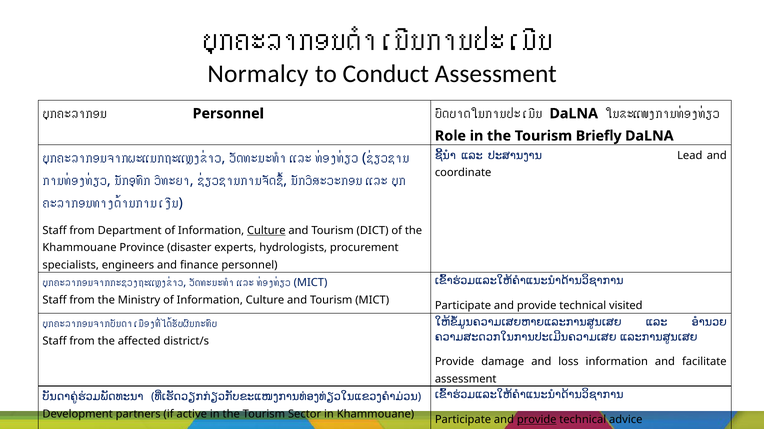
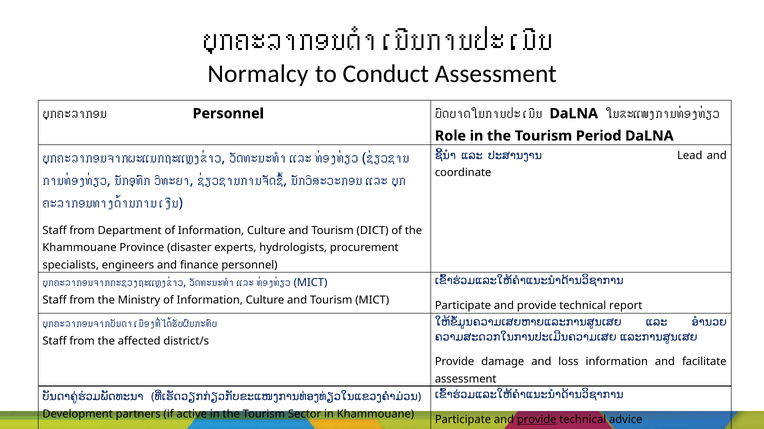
Briefly: Briefly -> Period (599, 136)
Culture underline: present -> none (266, 231)
visited: visited -> report (626, 306)
